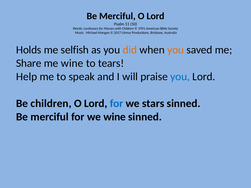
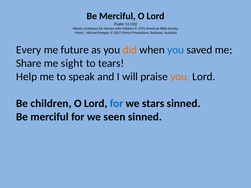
Holds: Holds -> Every (29, 50)
selfish: selfish -> future (75, 50)
you colour: orange -> blue (176, 50)
me wine: wine -> sight (72, 63)
you colour: blue -> orange (180, 77)
we wine: wine -> seen (114, 117)
